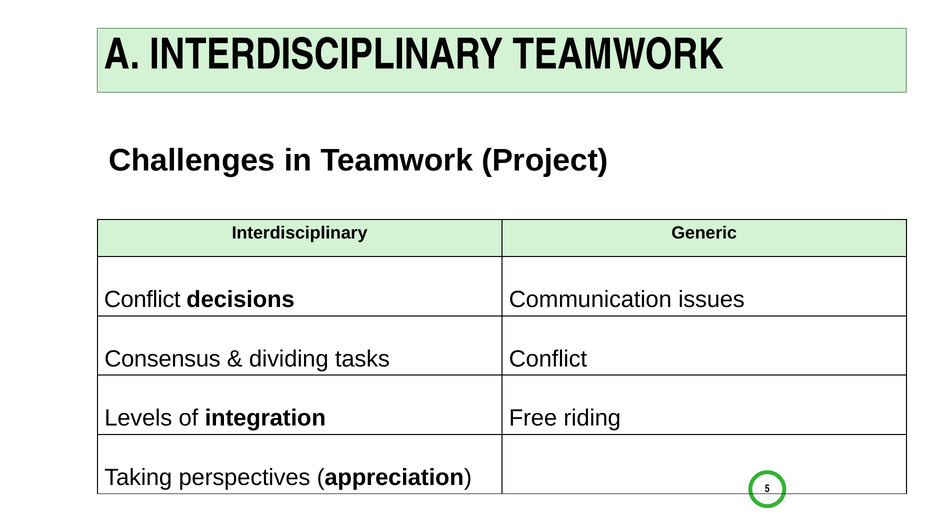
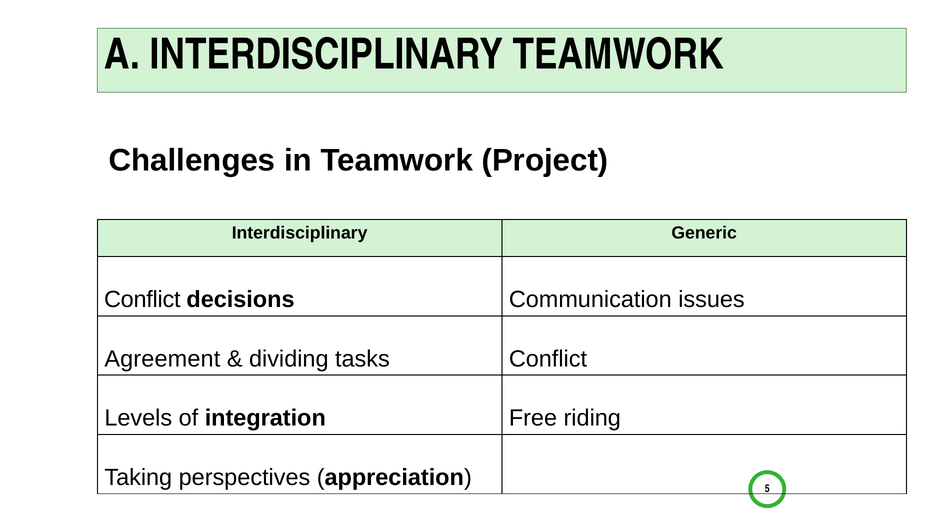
Consensus: Consensus -> Agreement (162, 359)
